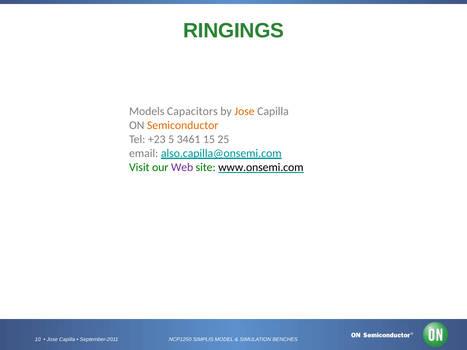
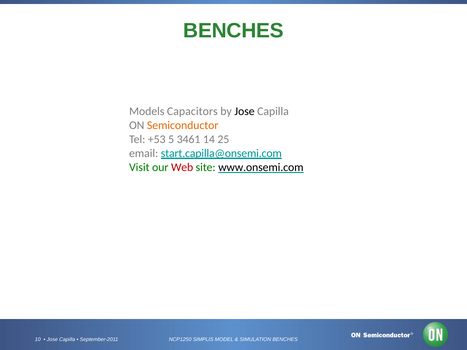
RINGINGS: RINGINGS -> BENCHES (234, 31)
Jose colour: orange -> black (245, 111)
+23: +23 -> +53 (157, 139)
15: 15 -> 14 (209, 139)
also.capilla@onsemi.com: also.capilla@onsemi.com -> start.capilla@onsemi.com (221, 153)
Web colour: purple -> red (182, 168)
